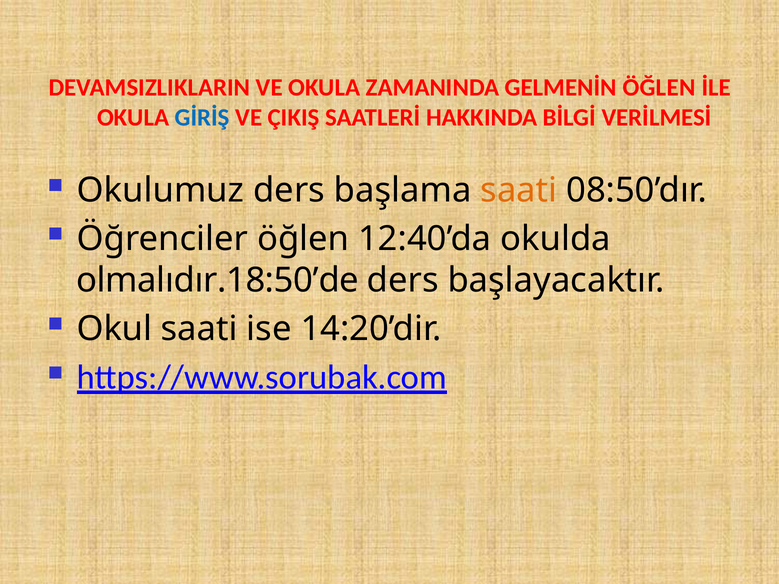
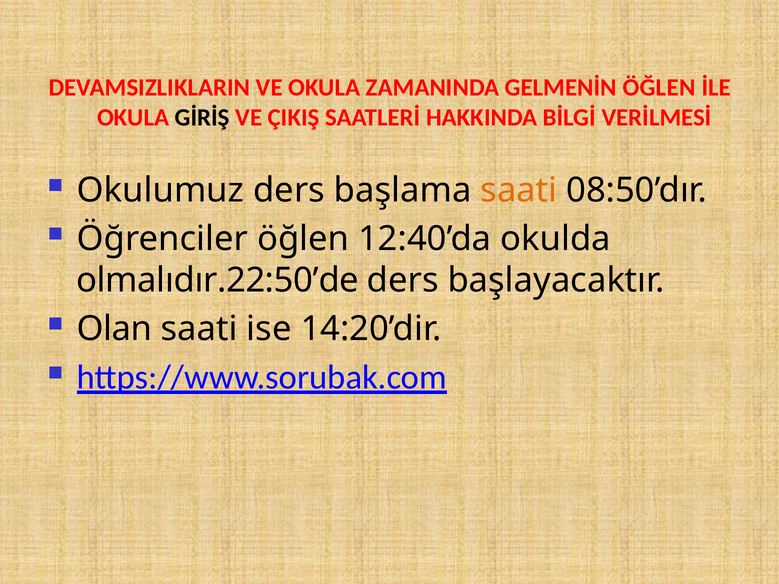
GİRİŞ colour: blue -> black (202, 117)
olmalıdır.18:50’de: olmalıdır.18:50’de -> olmalıdır.22:50’de (218, 280)
Okul: Okul -> Olan (114, 329)
